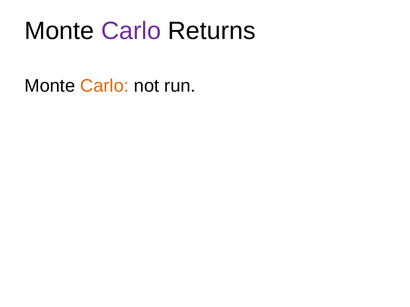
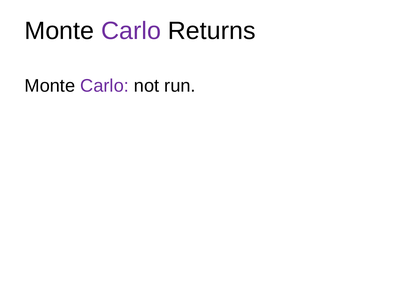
Carlo colour: orange -> purple (105, 86)
